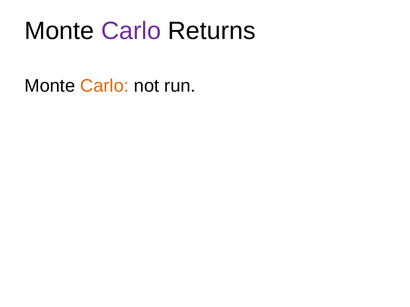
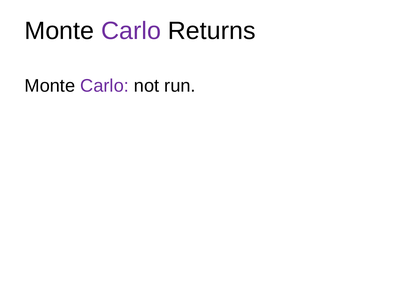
Carlo colour: orange -> purple (105, 86)
